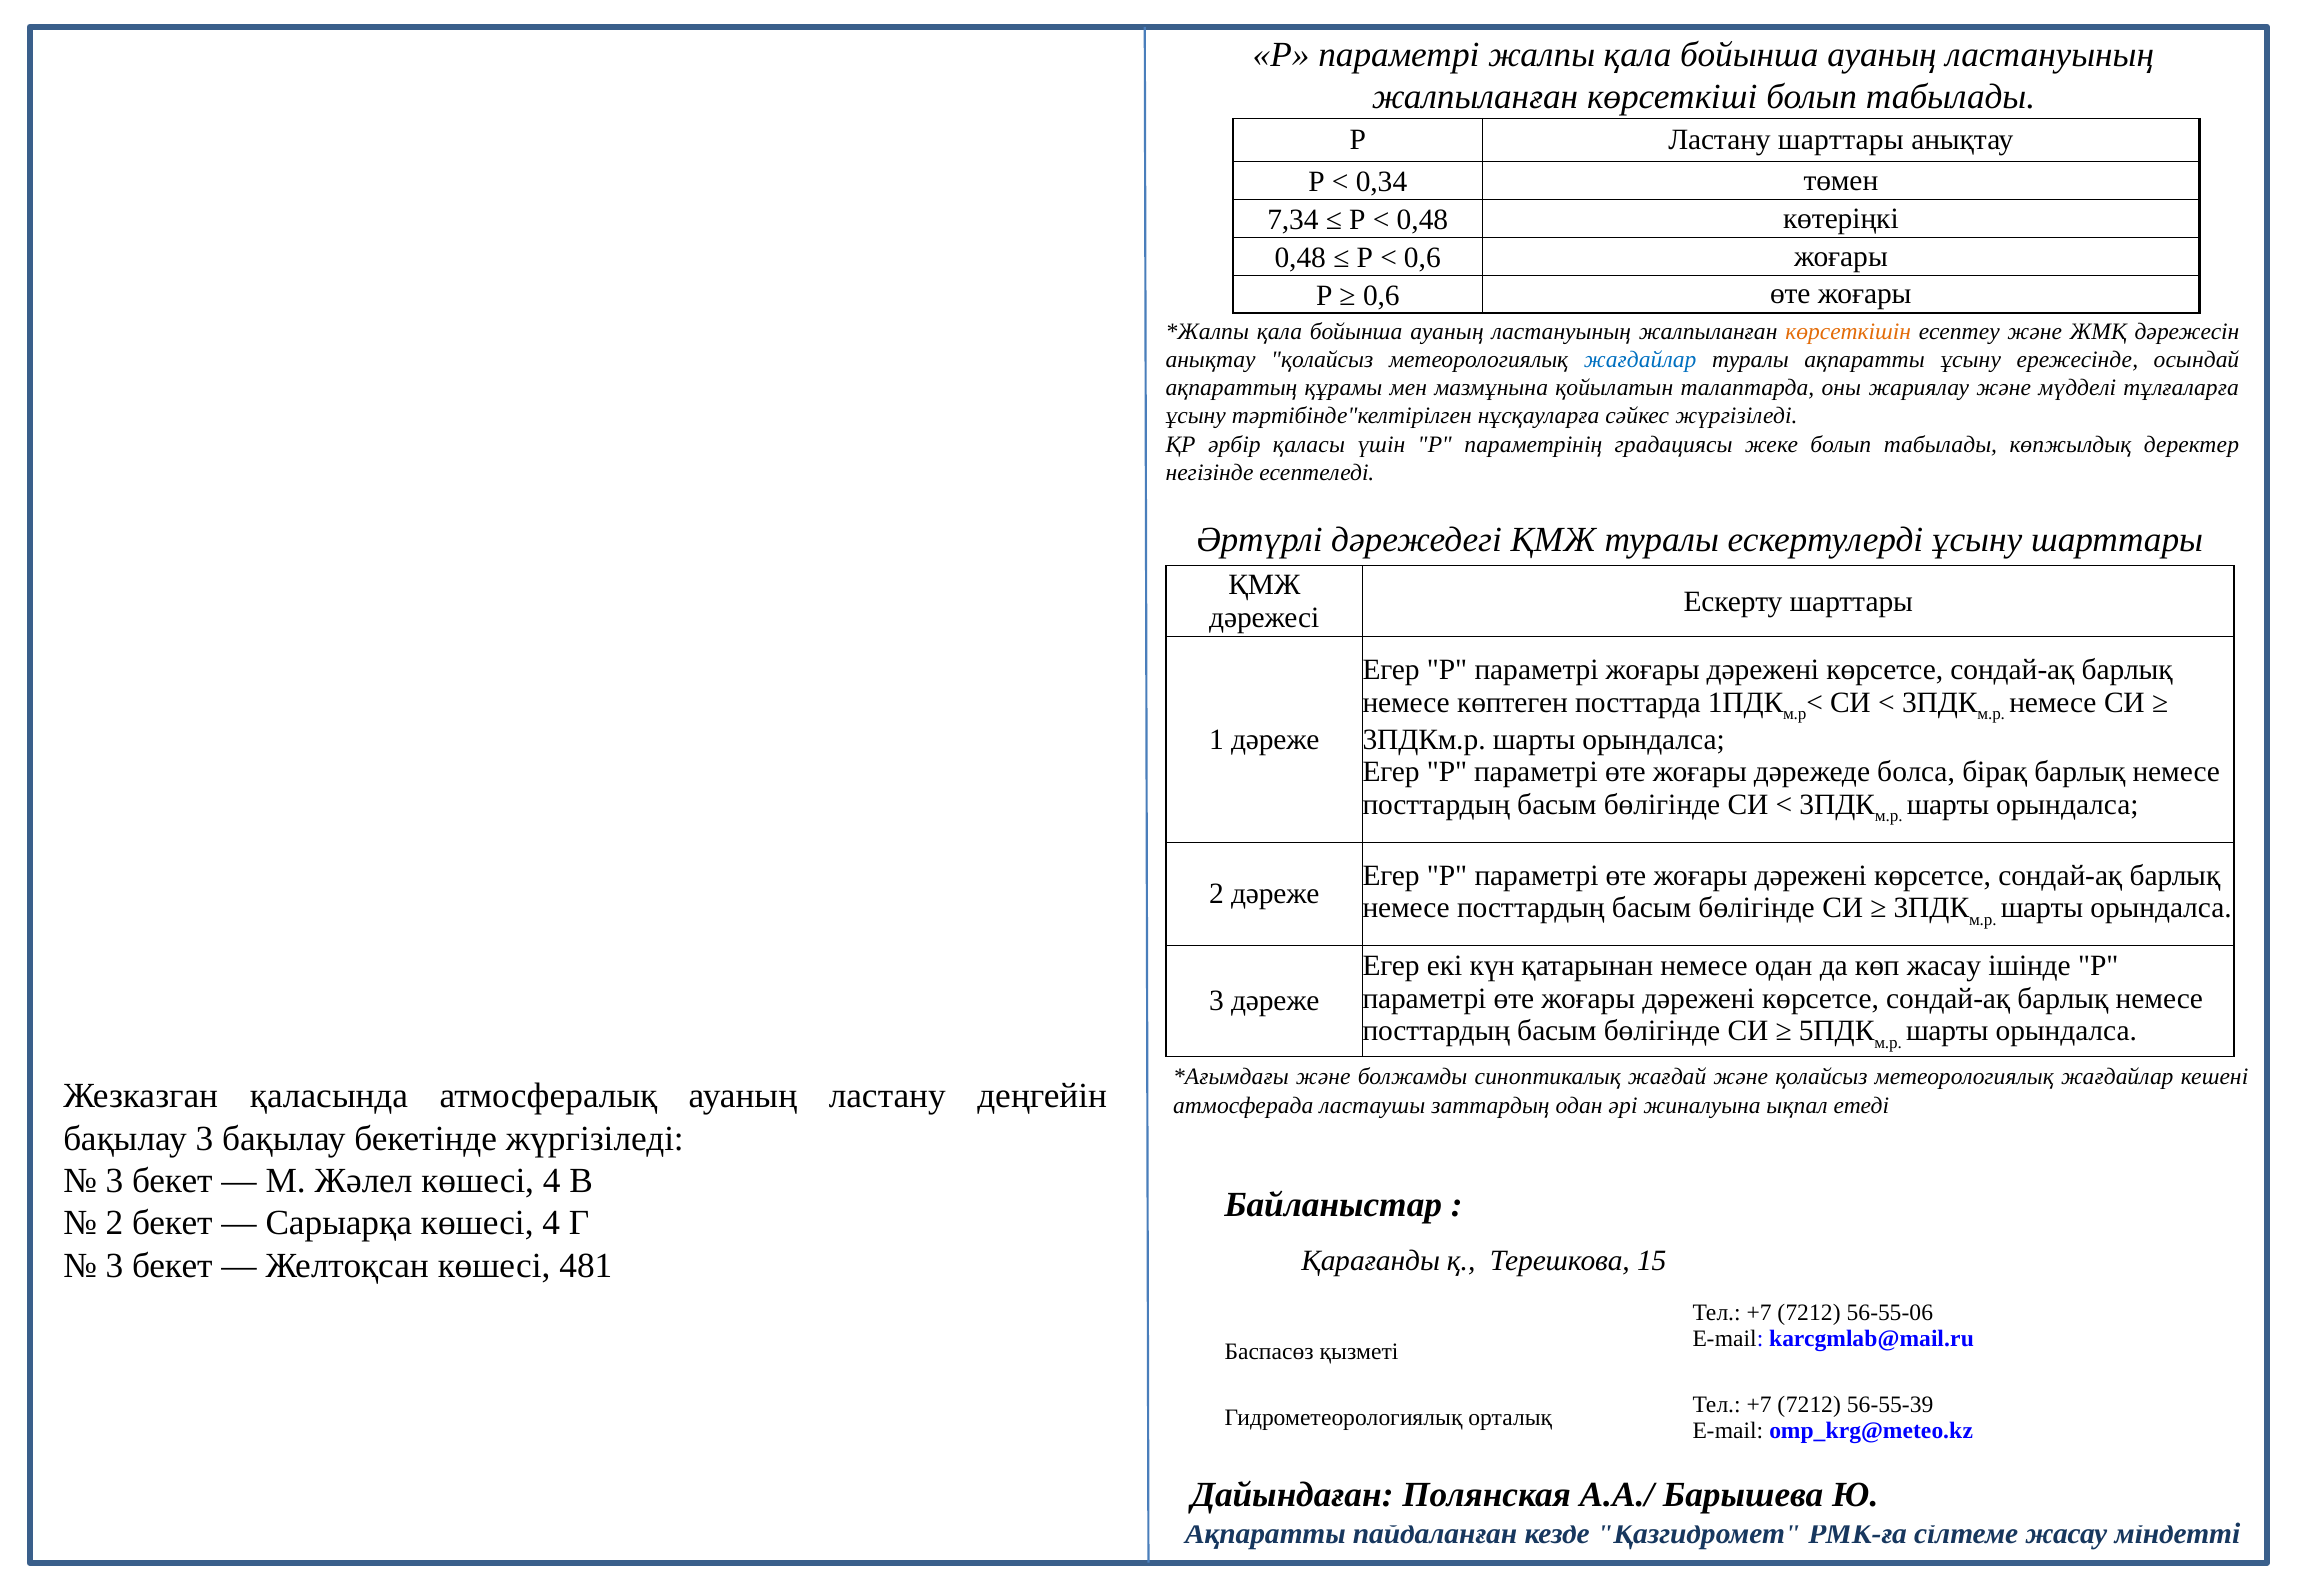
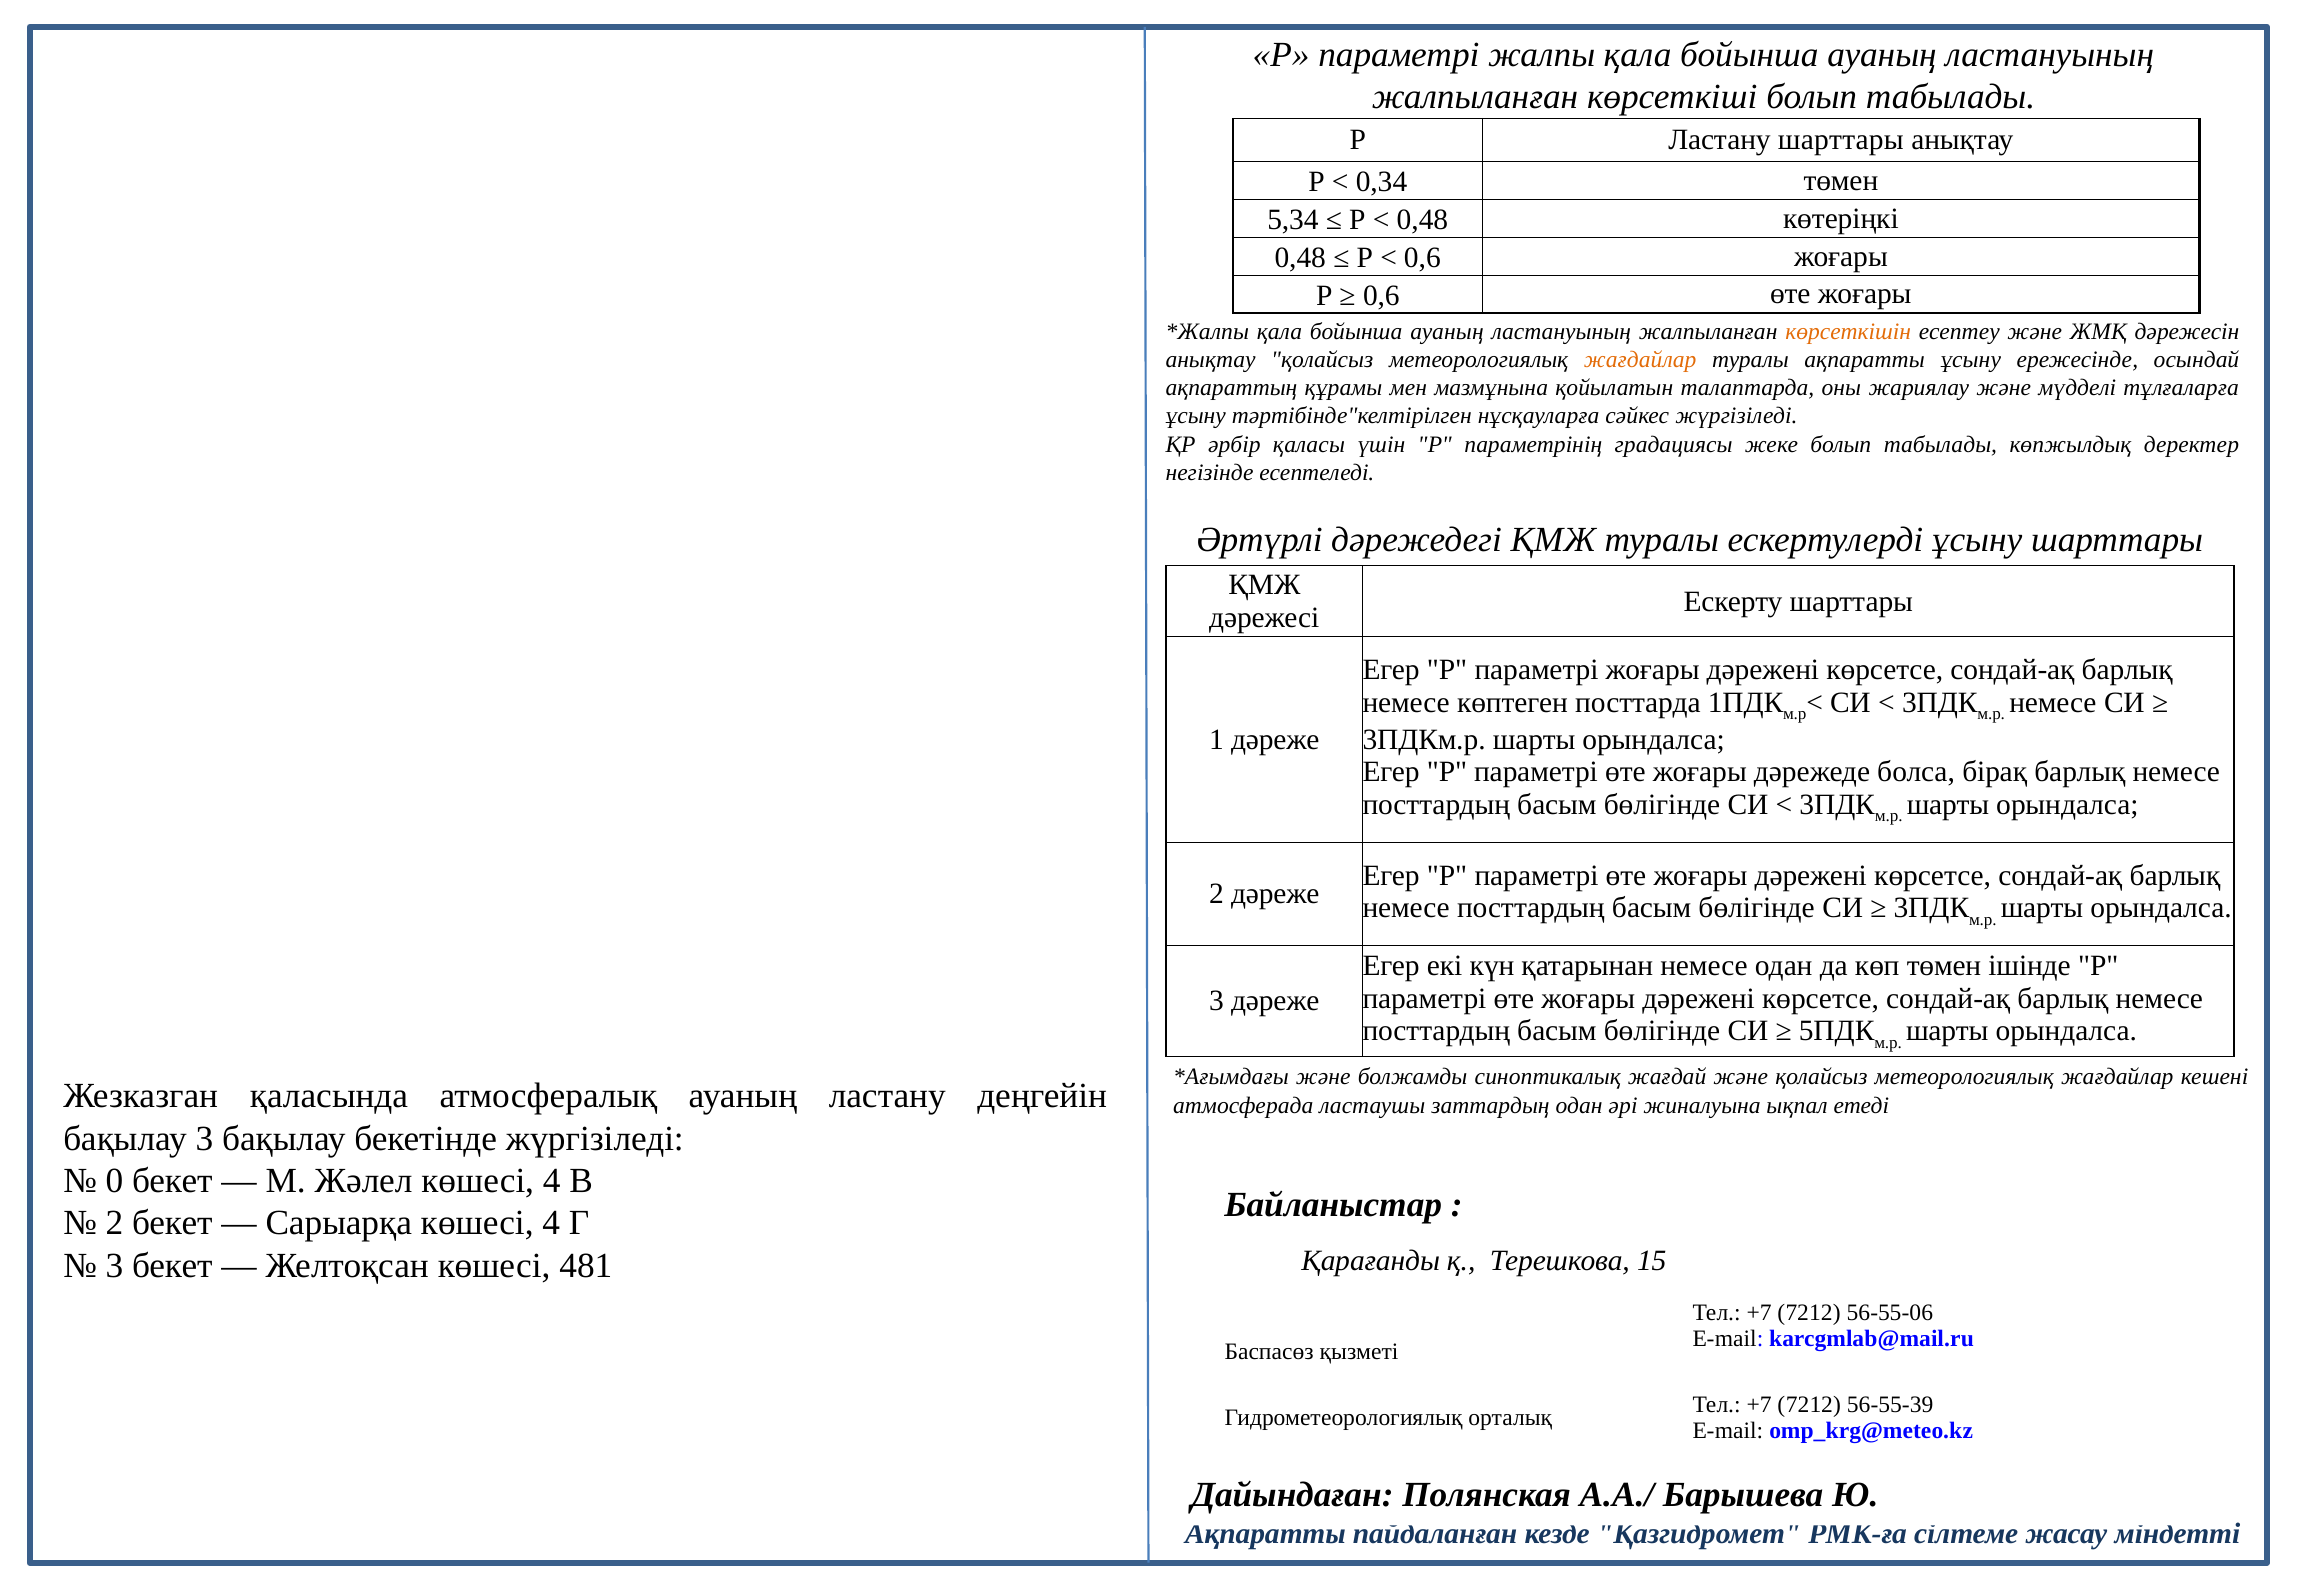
7,34: 7,34 -> 5,34 (1293, 220)
жағдайлар colour: blue -> orange (1640, 360)
көп жасау: жасау -> төмен (1944, 966)
3: 3 -> 0 (115, 1181)
